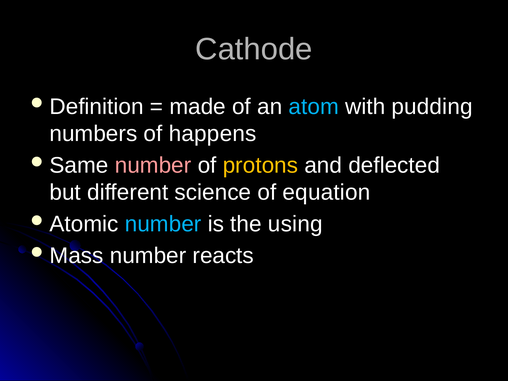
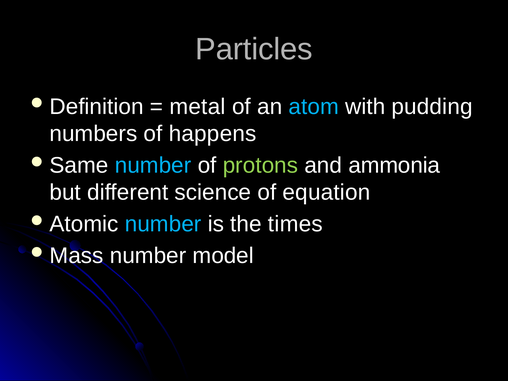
Cathode: Cathode -> Particles (254, 49)
made: made -> metal (197, 107)
number colour: pink -> light blue (153, 165)
protons colour: yellow -> light green (260, 165)
deflected: deflected -> ammonia (394, 165)
using: using -> times (295, 224)
reacts: reacts -> model (223, 256)
